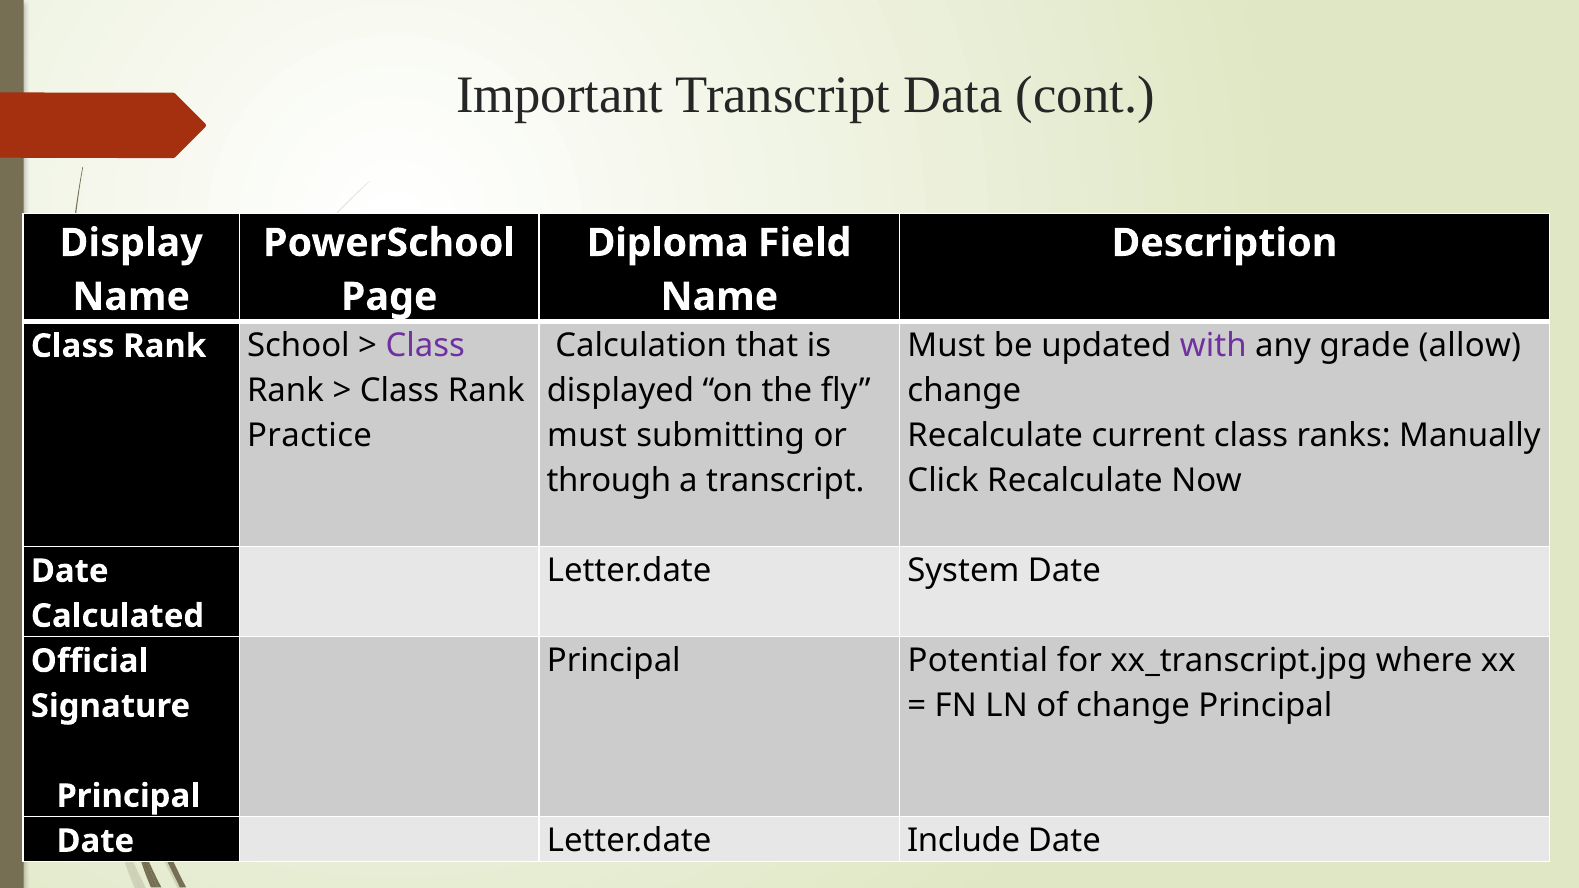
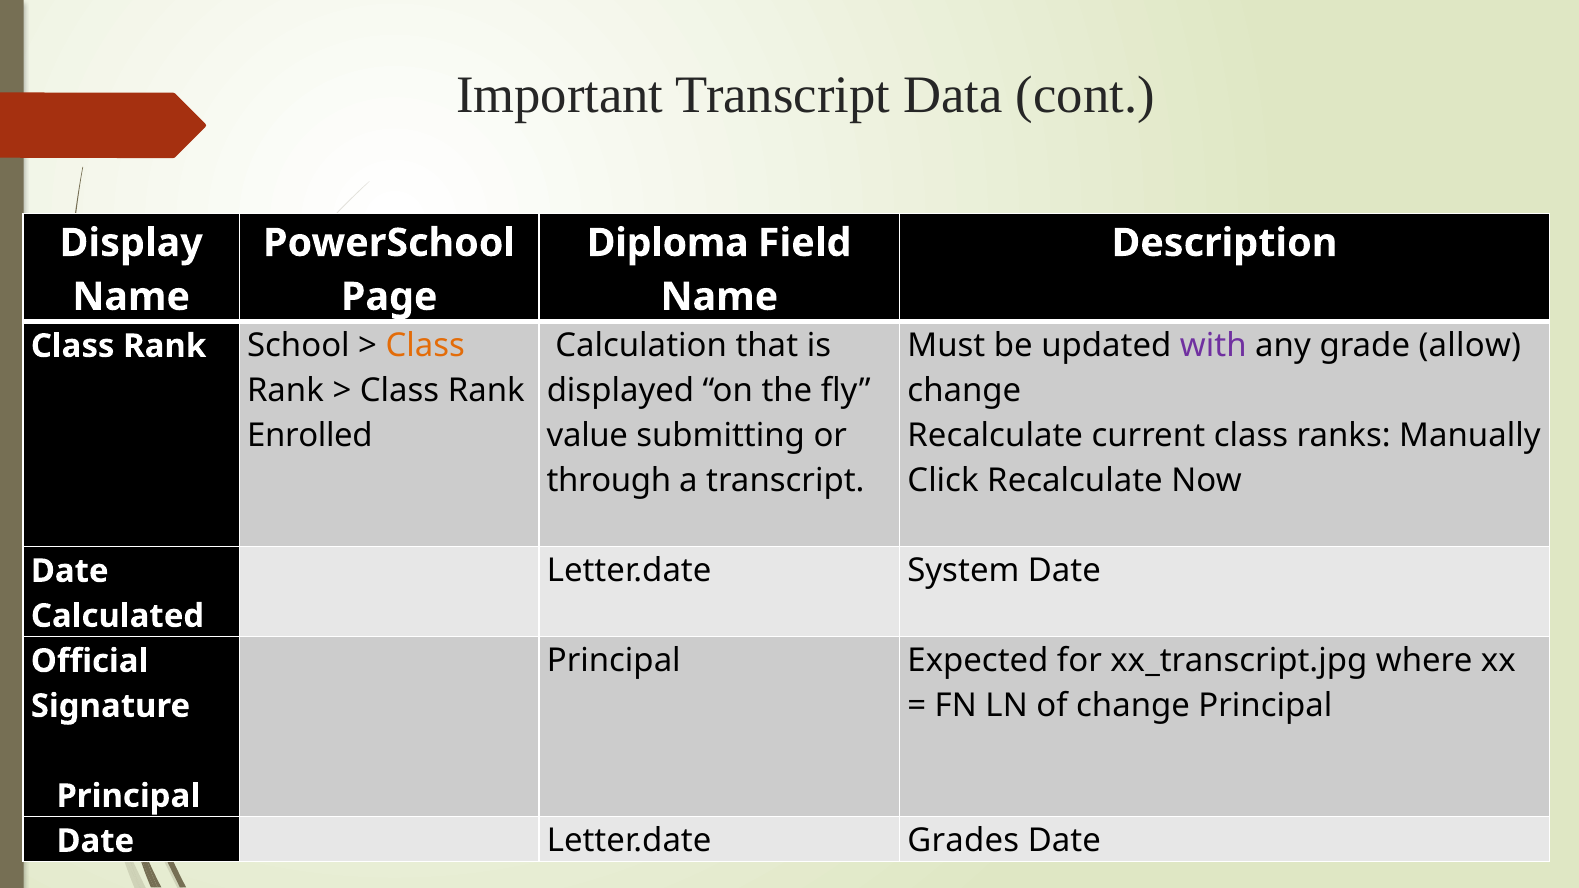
Class colour: purple -> orange (425, 346)
Practice: Practice -> Enrolled (310, 436)
must: must -> value (587, 436)
Potential: Potential -> Expected (978, 661)
Include: Include -> Grades (963, 841)
